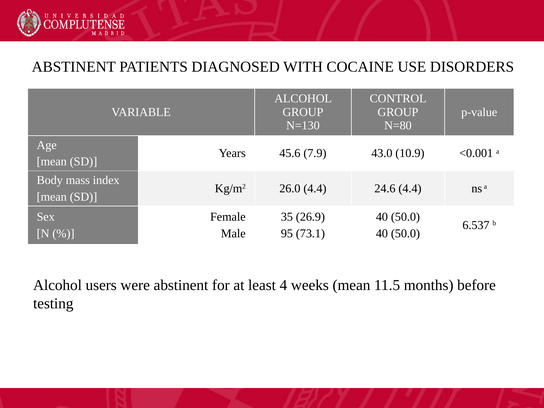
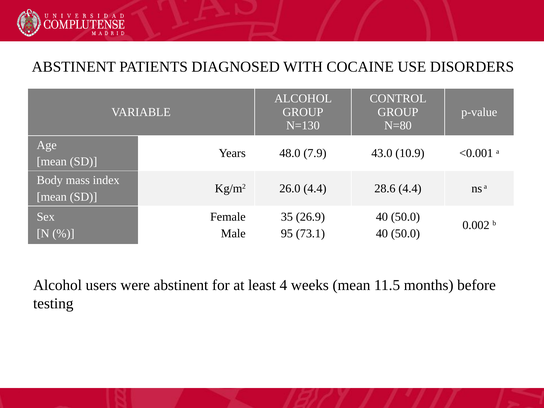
45.6: 45.6 -> 48.0 (290, 153)
24.6: 24.6 -> 28.6 (385, 188)
6.537: 6.537 -> 0.002 (476, 225)
